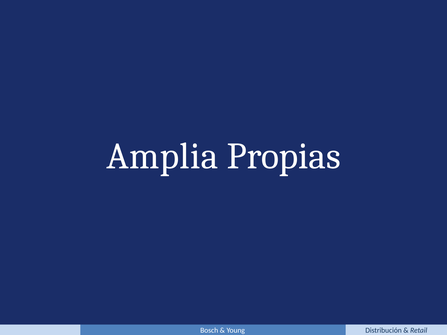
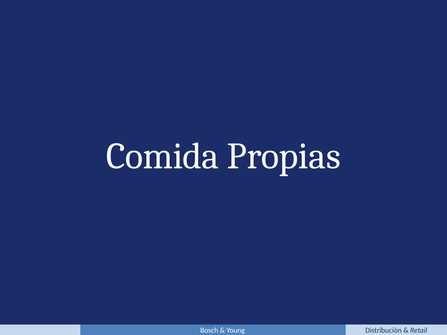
Amplia: Amplia -> Comida (163, 156)
